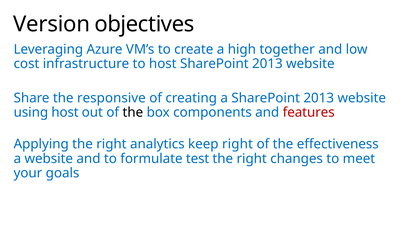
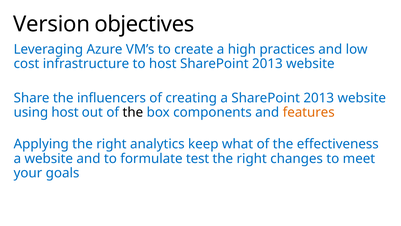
together: together -> practices (287, 49)
responsive: responsive -> influencers (111, 98)
features colour: red -> orange (309, 112)
keep right: right -> what (238, 144)
